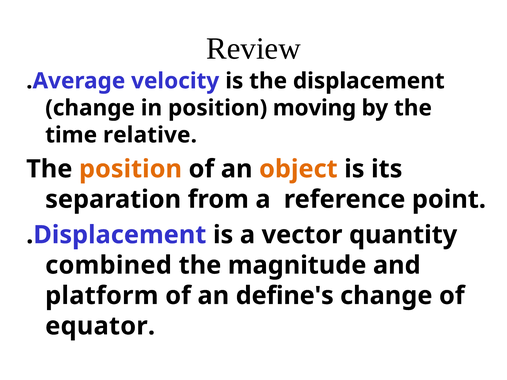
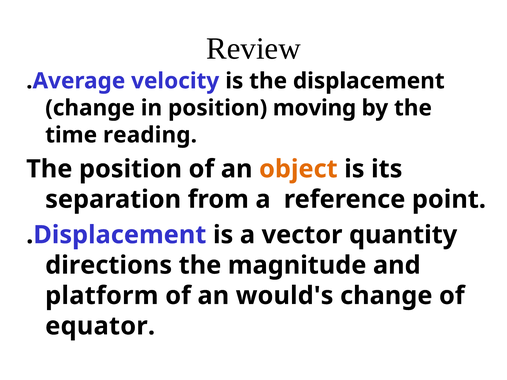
relative: relative -> reading (150, 135)
position colour: orange -> black (130, 169)
combined: combined -> directions (109, 265)
define's: define's -> would's (285, 296)
